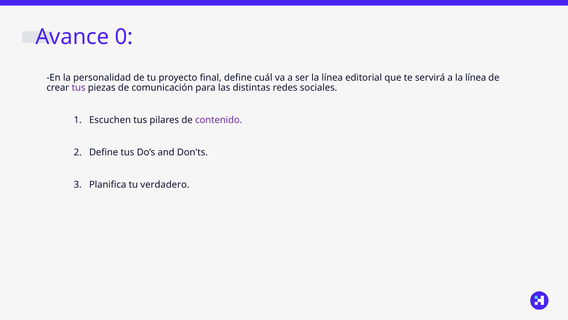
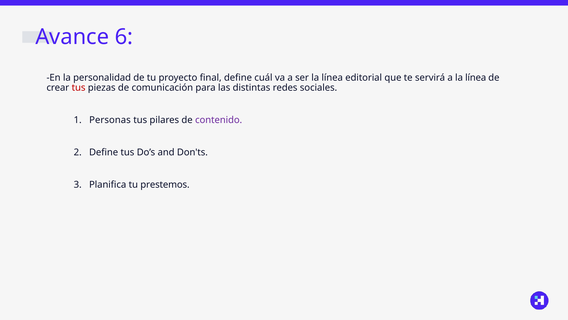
0: 0 -> 6 (124, 37)
tus colour: purple -> red (79, 88)
Escuchen: Escuchen -> Personas (110, 120)
verdadero: verdadero -> prestemos (165, 184)
